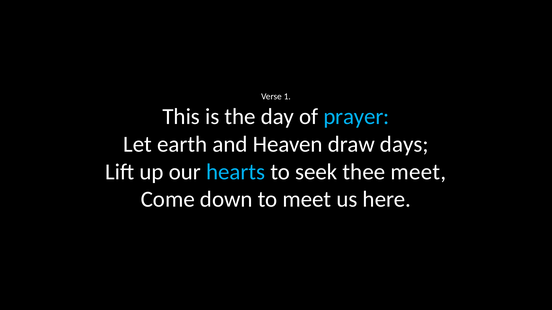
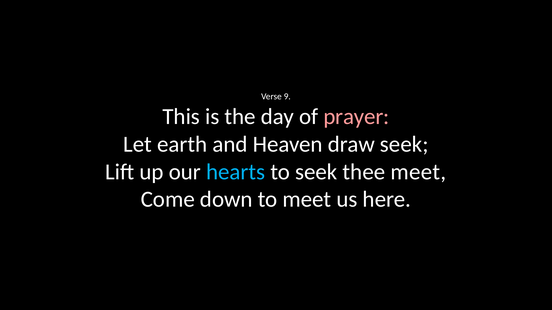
1: 1 -> 9 (287, 97)
prayer colour: light blue -> pink (356, 117)
draw days: days -> seek (404, 144)
